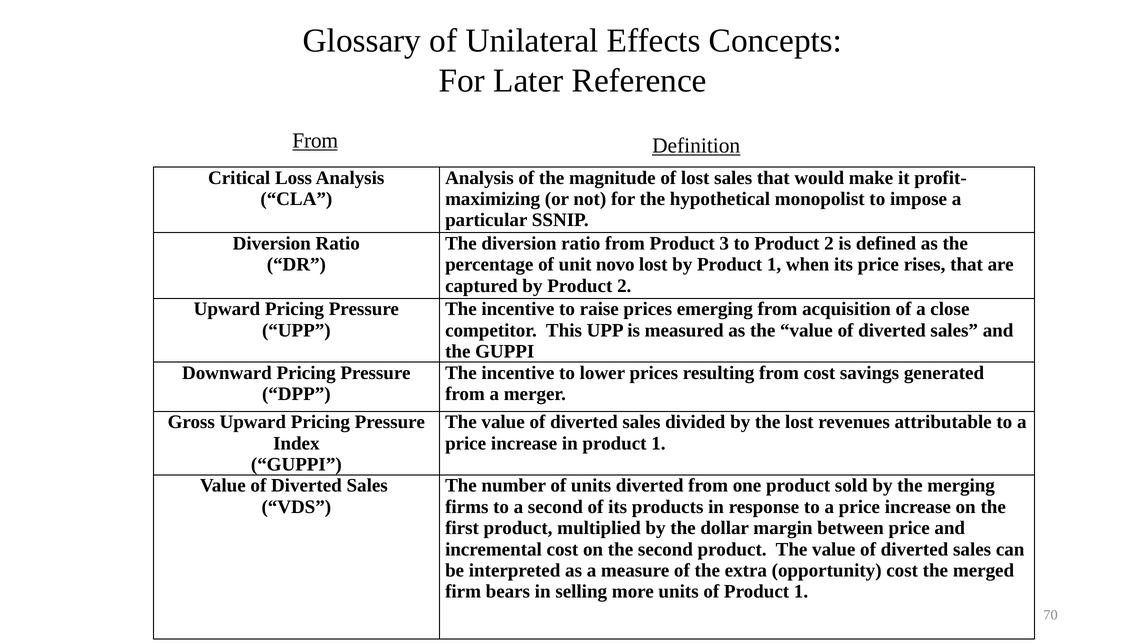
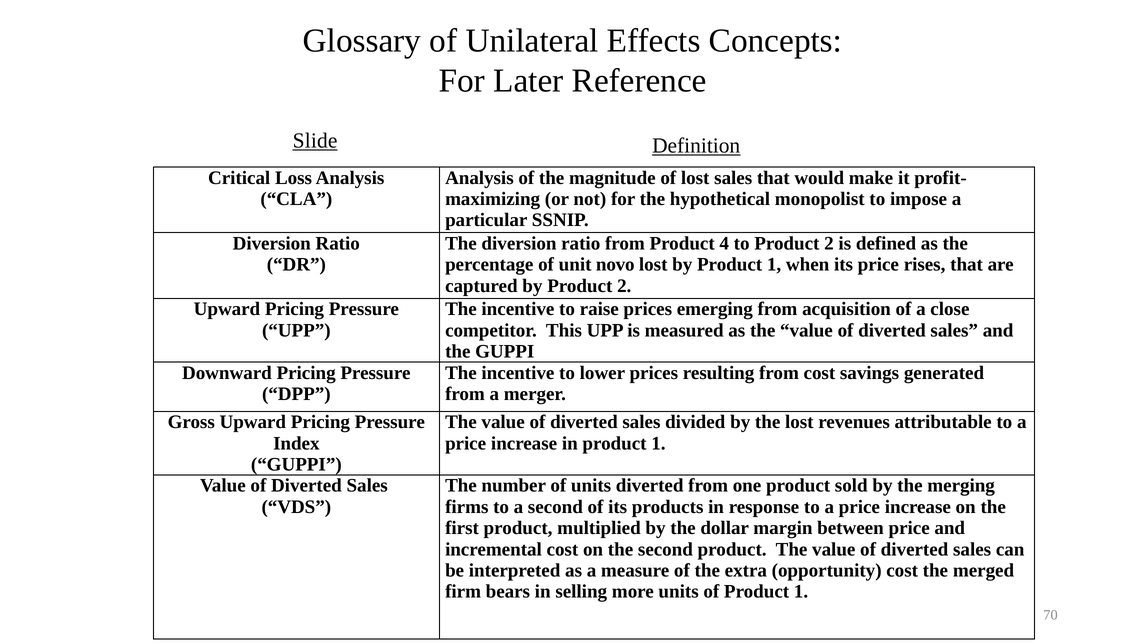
From: From -> Slide (315, 140)
3: 3 -> 4 (724, 243)
